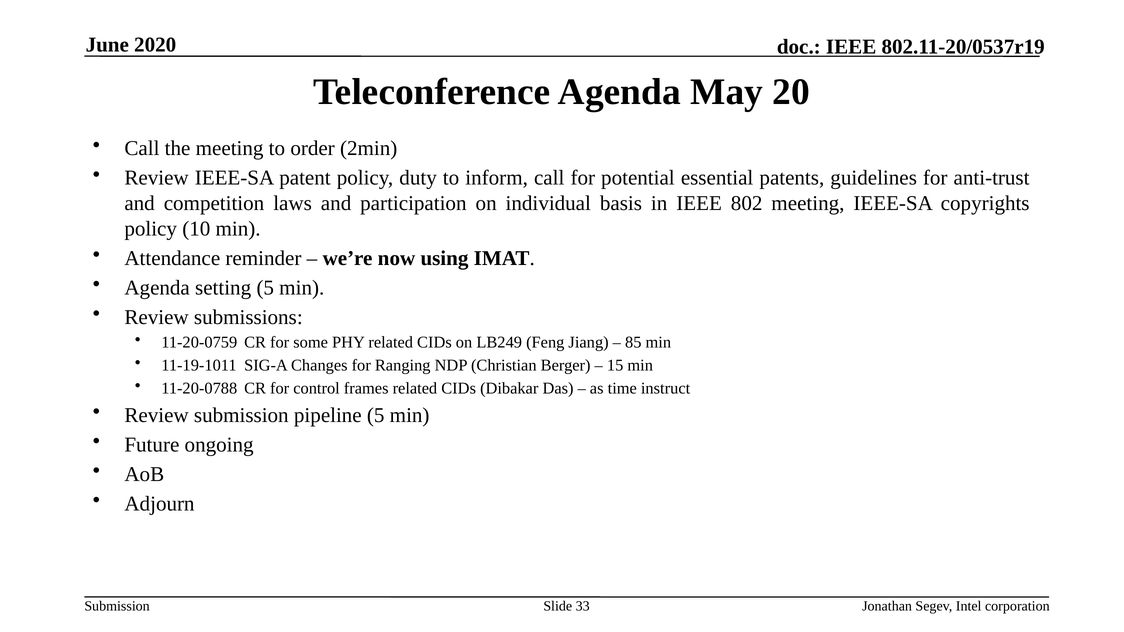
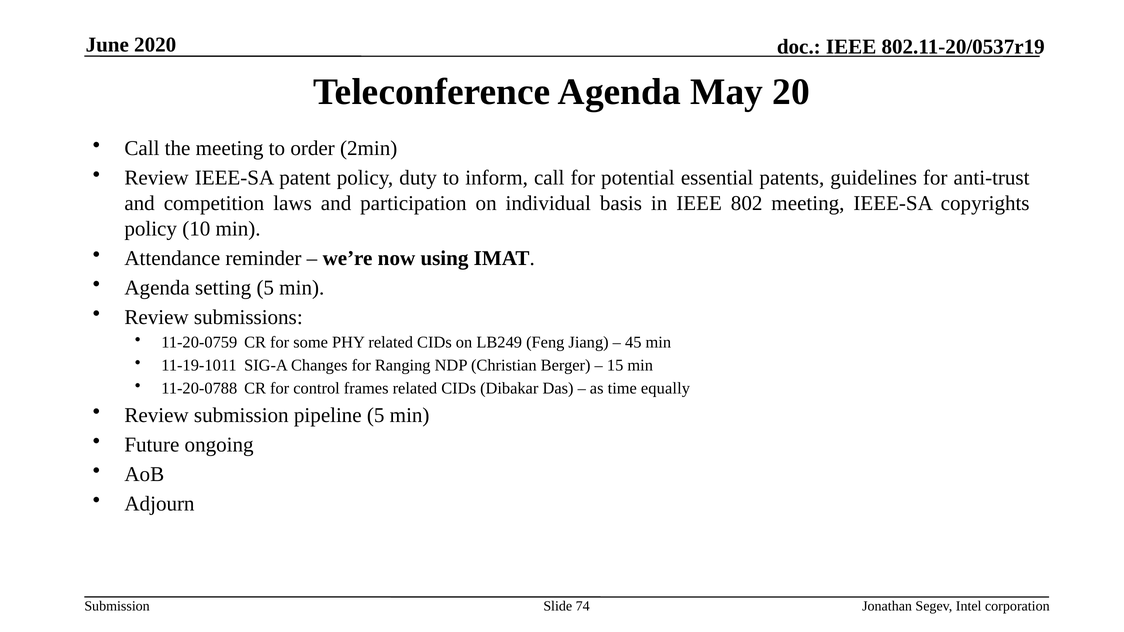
85: 85 -> 45 (633, 343)
instruct: instruct -> equally (665, 389)
33: 33 -> 74 (583, 606)
